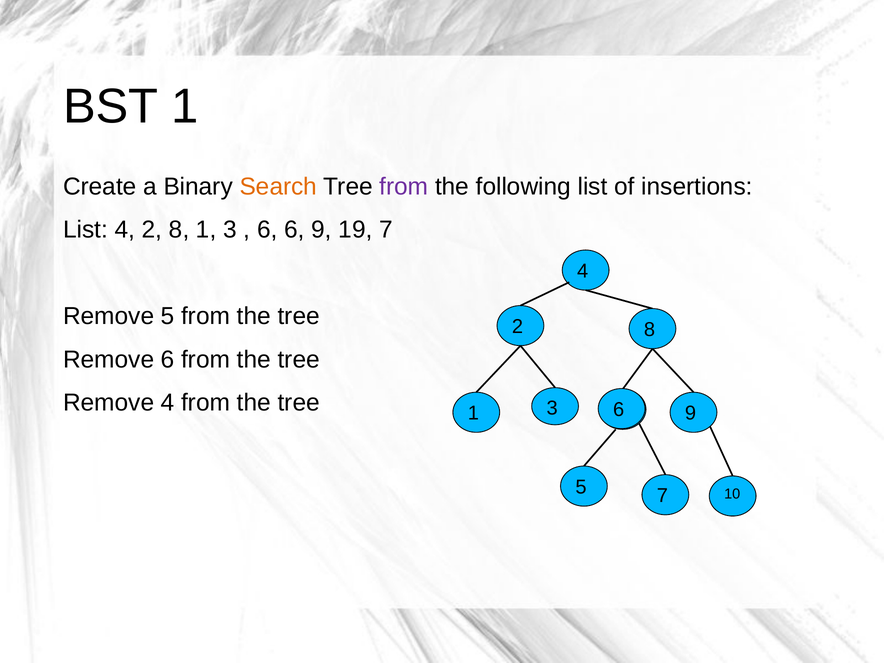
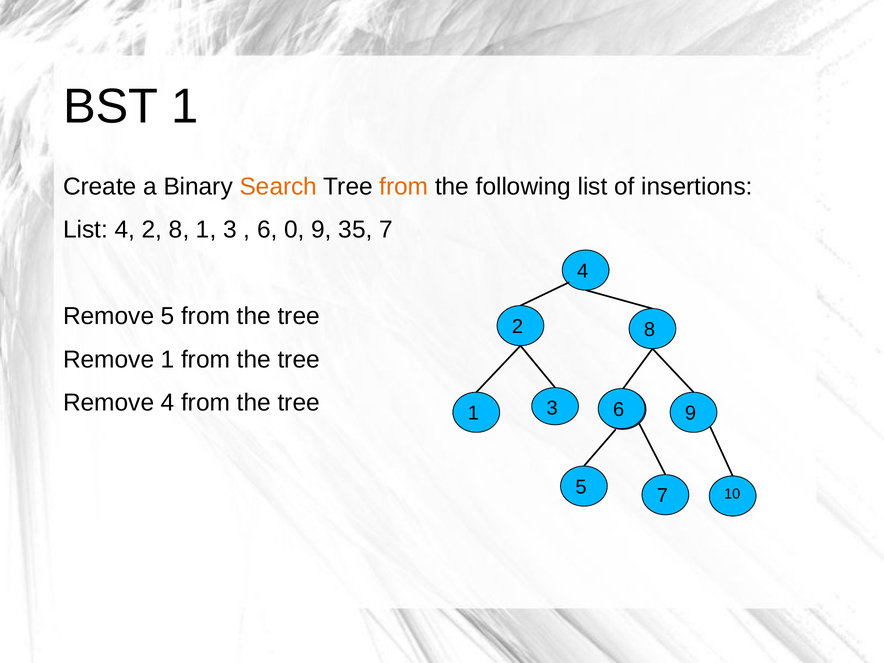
from colour: purple -> orange (404, 187)
6 6: 6 -> 0 (294, 230)
19: 19 -> 35 (355, 230)
Remove 6: 6 -> 1 (168, 359)
